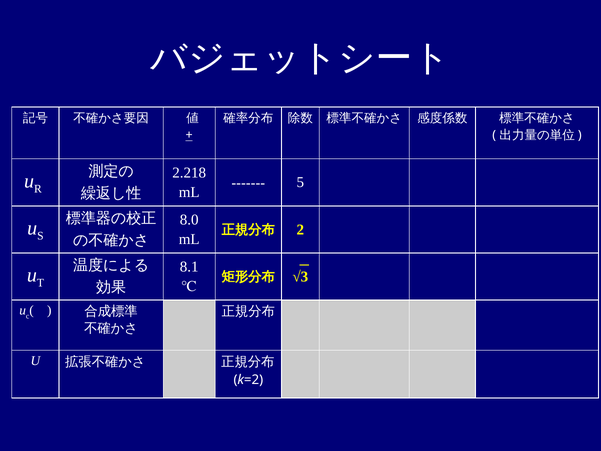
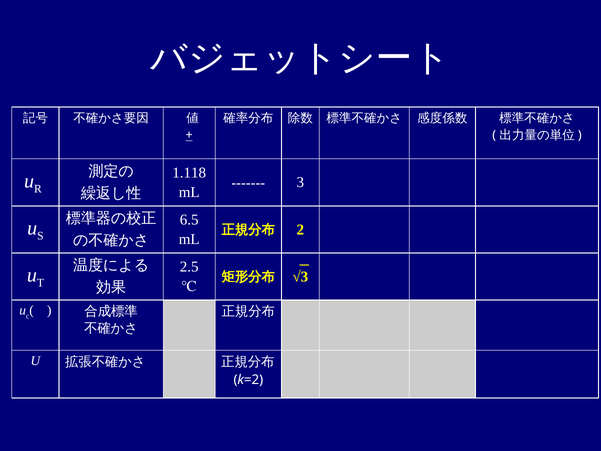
2.218: 2.218 -> 1.118 (189, 173)
5: 5 -> 3 (300, 182)
8.0: 8.0 -> 6.5 (189, 220)
8.1: 8.1 -> 2.5 (189, 267)
